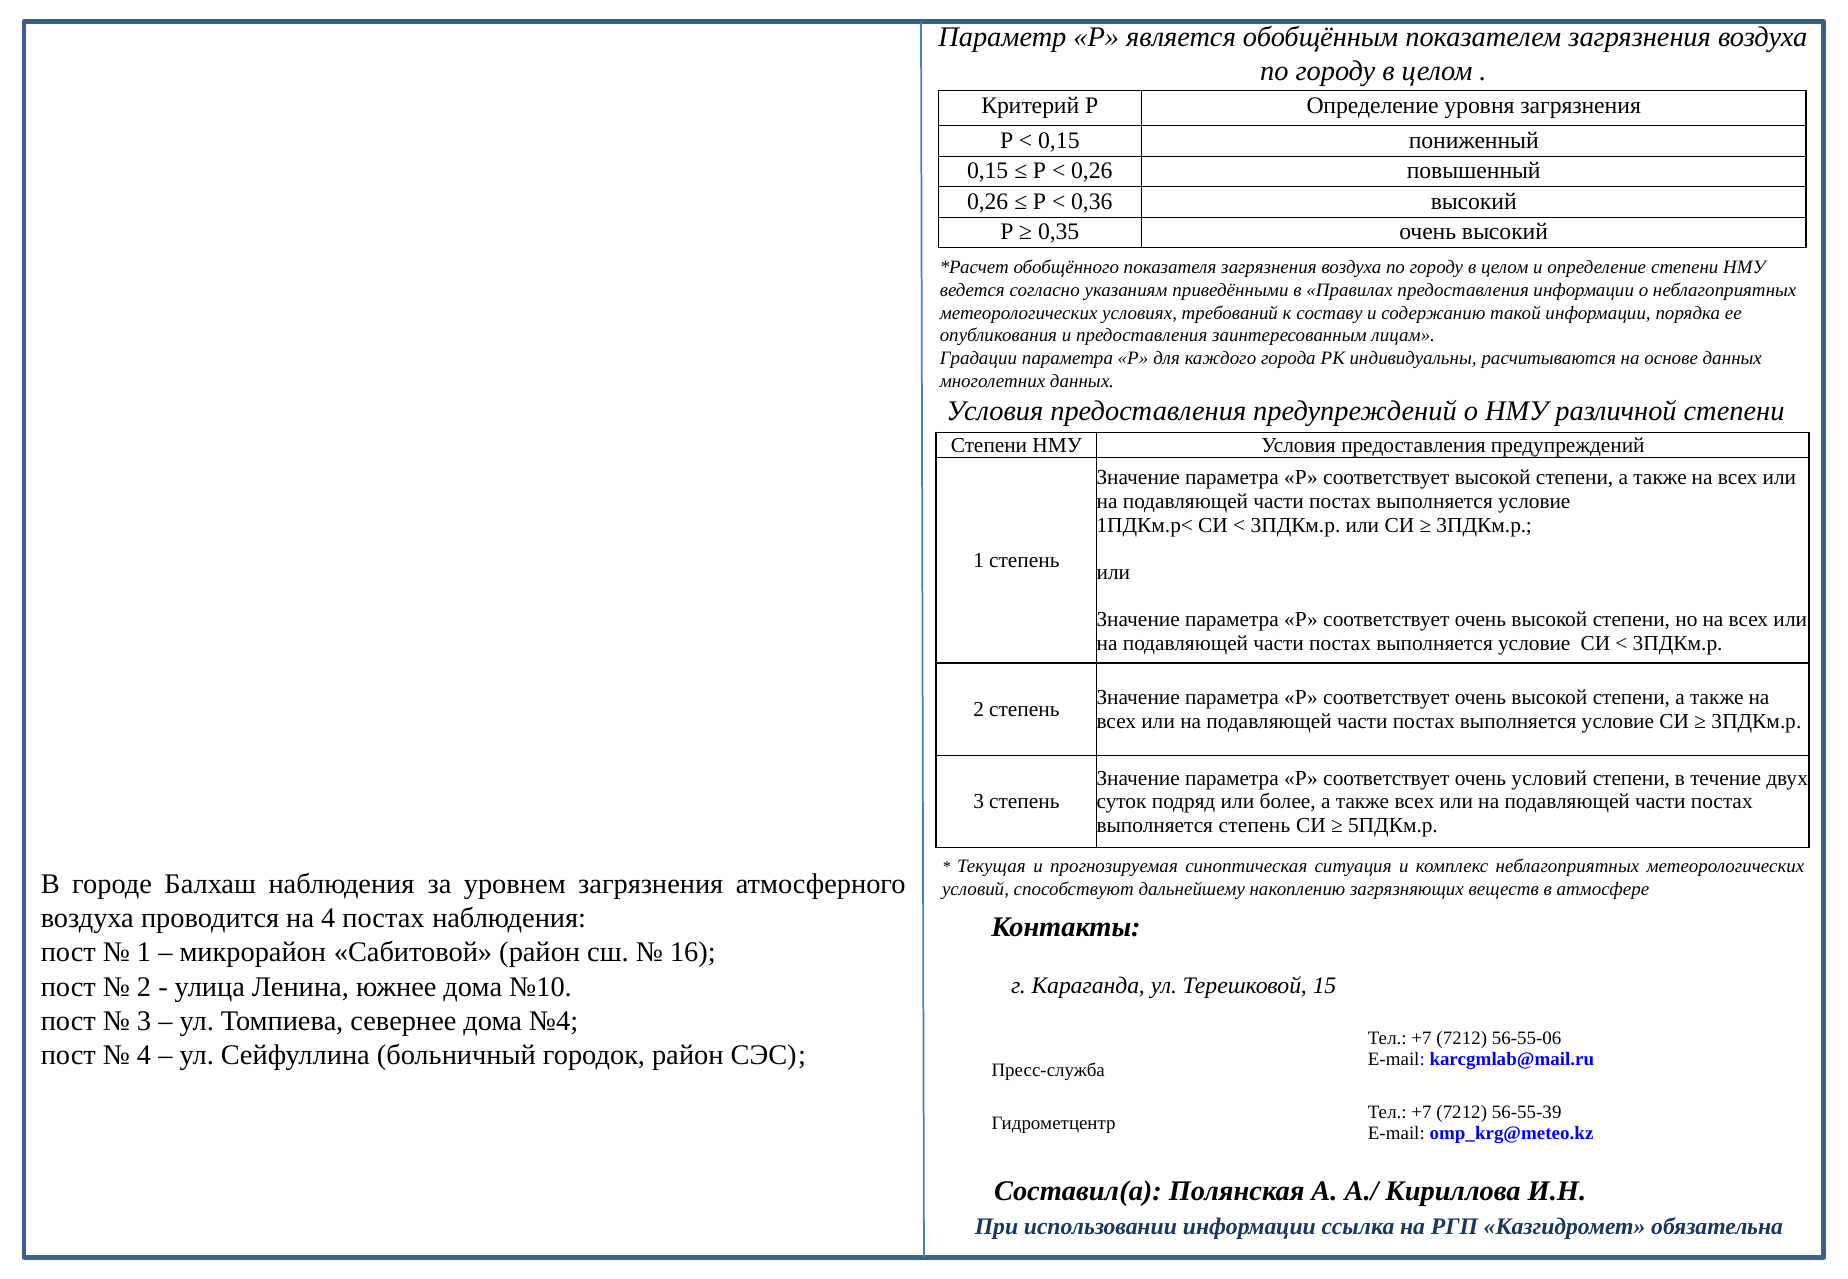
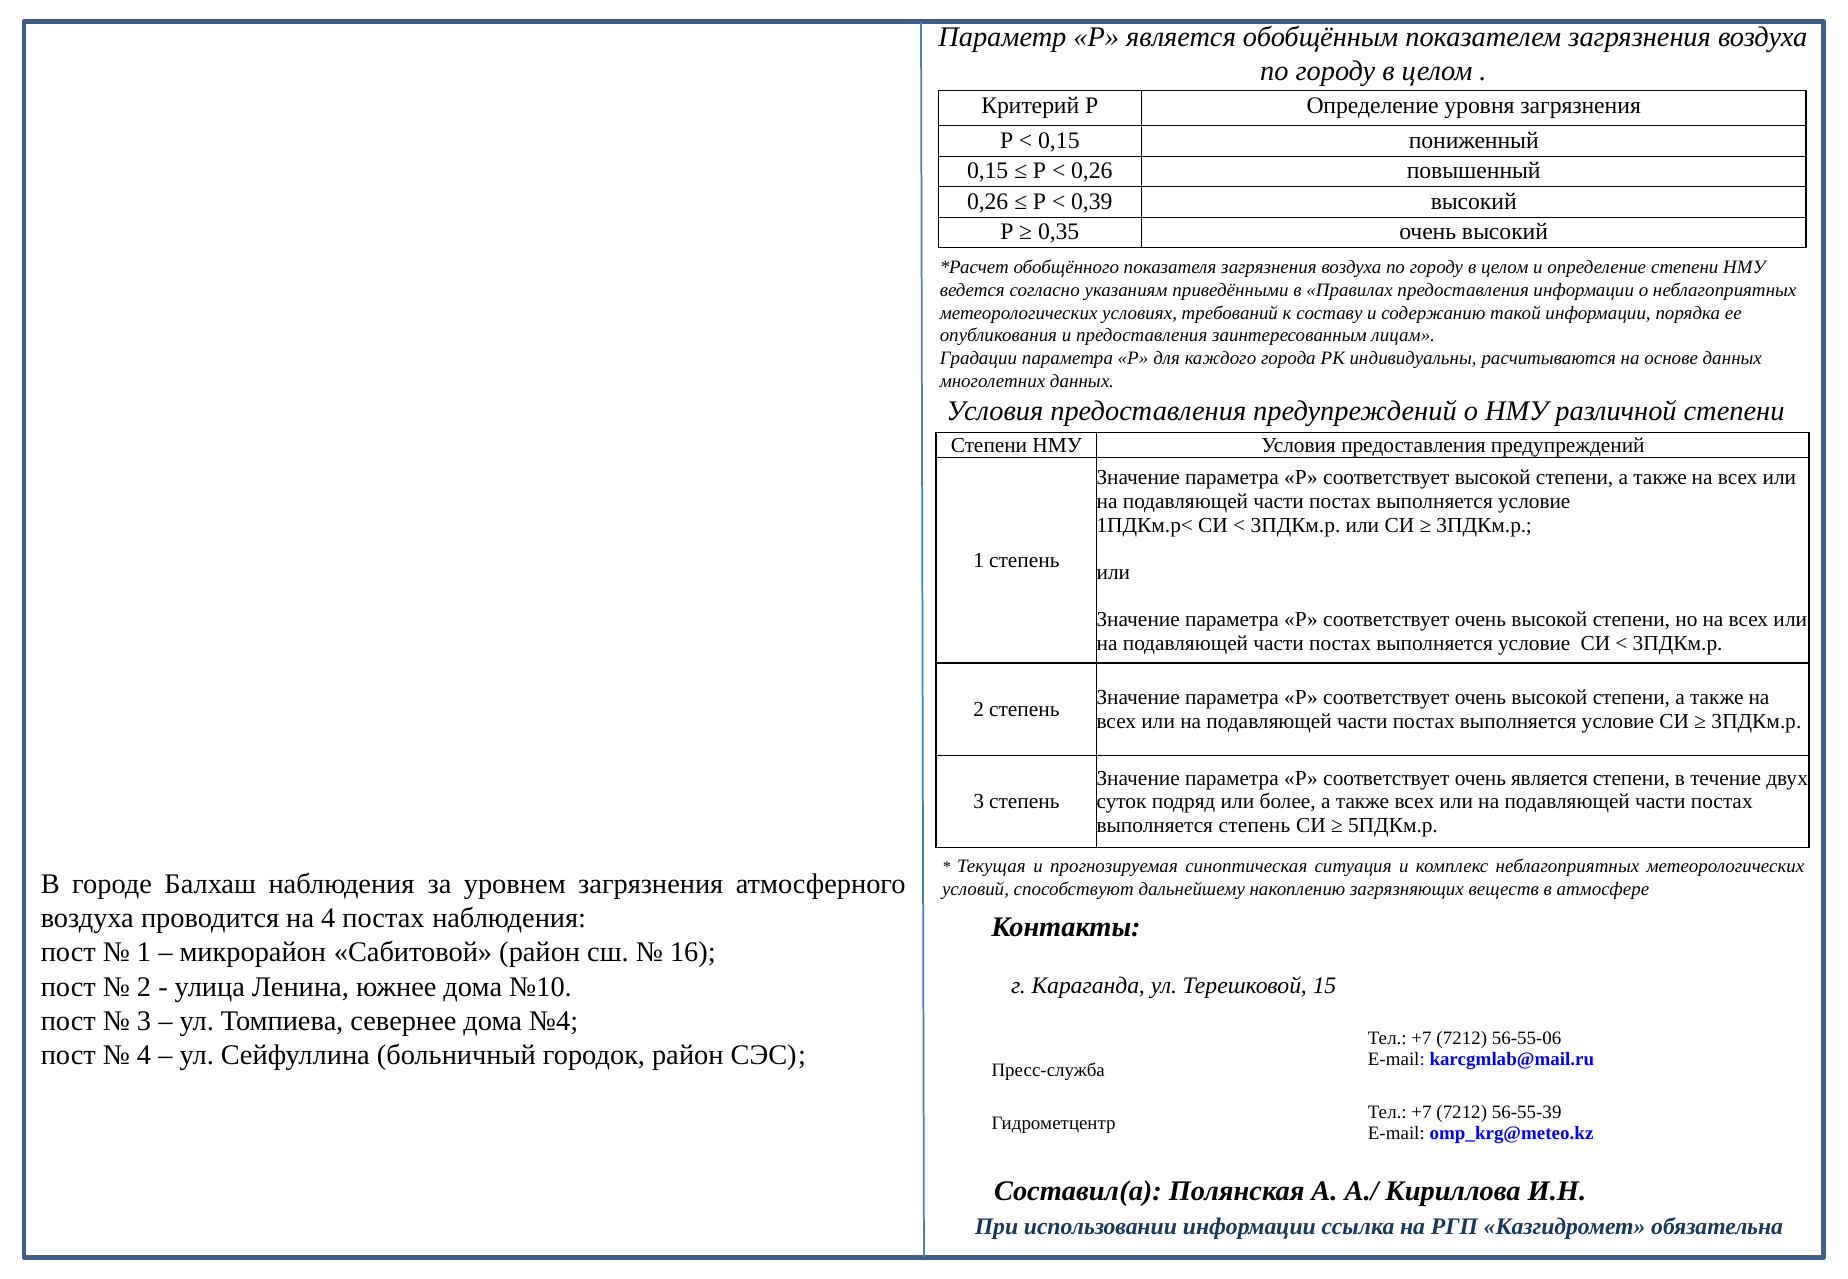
0,36: 0,36 -> 0,39 (1092, 202)
очень условий: условий -> является (1549, 778)
